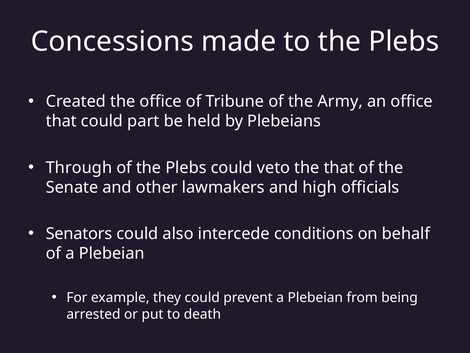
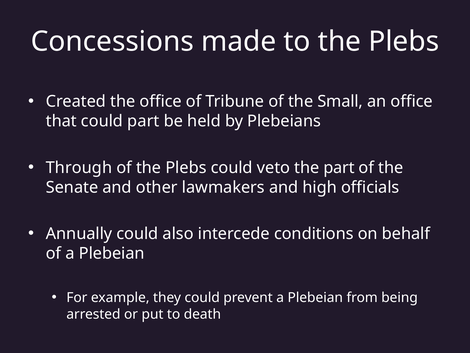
Army: Army -> Small (340, 101)
the that: that -> part (339, 167)
Senators: Senators -> Annually (79, 234)
